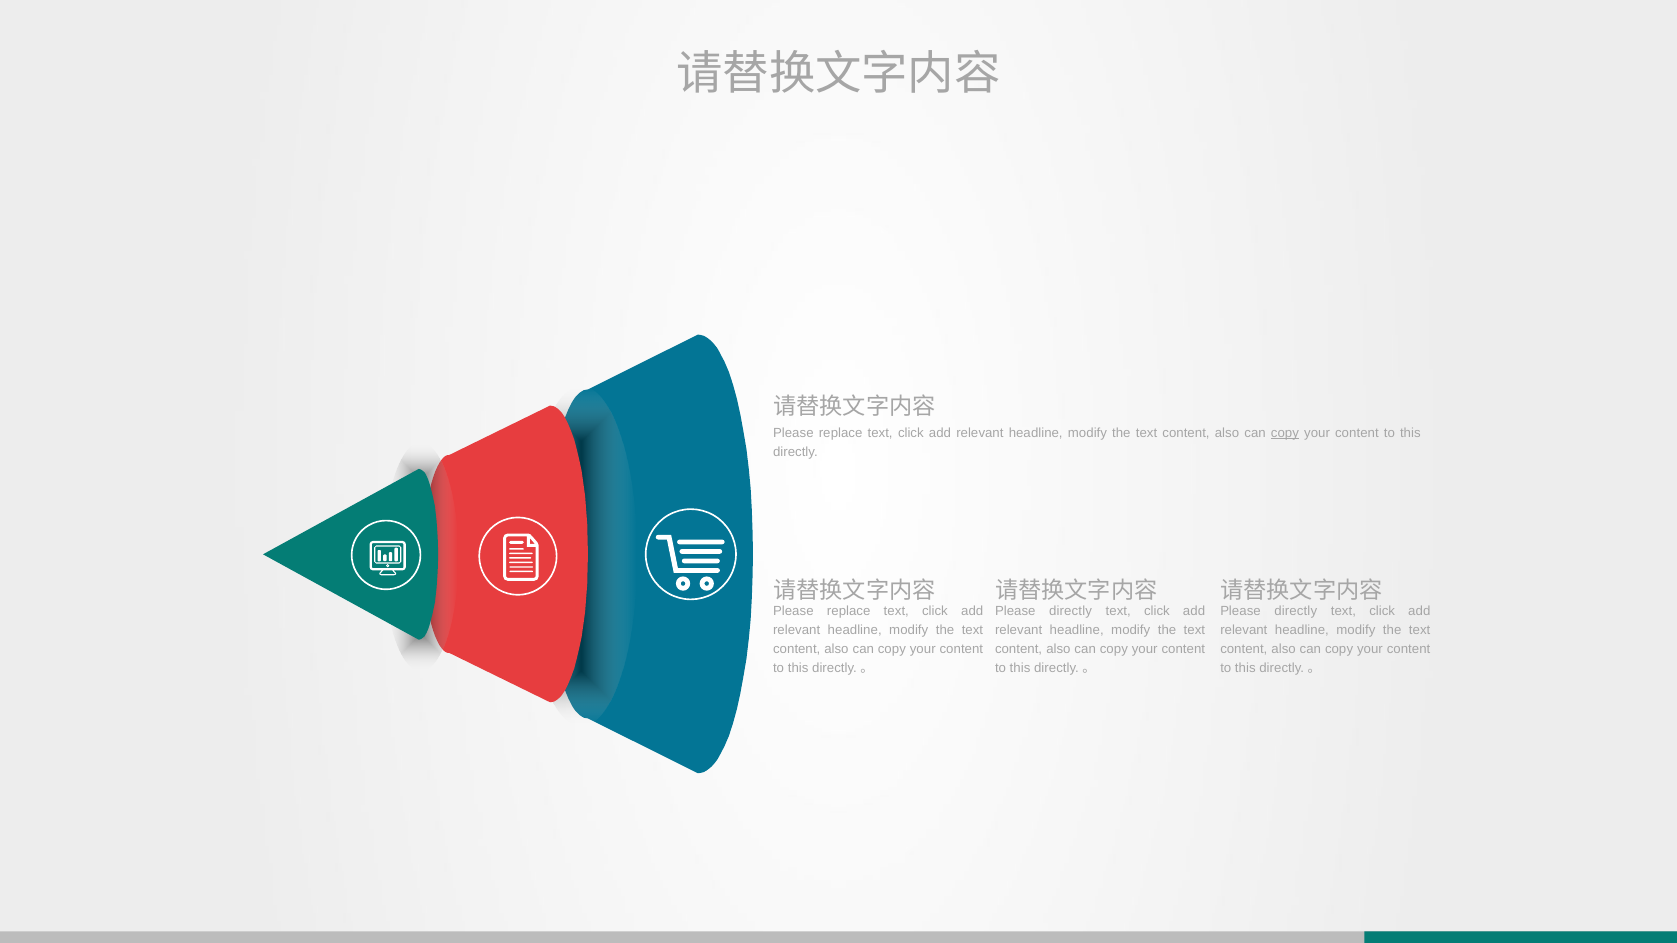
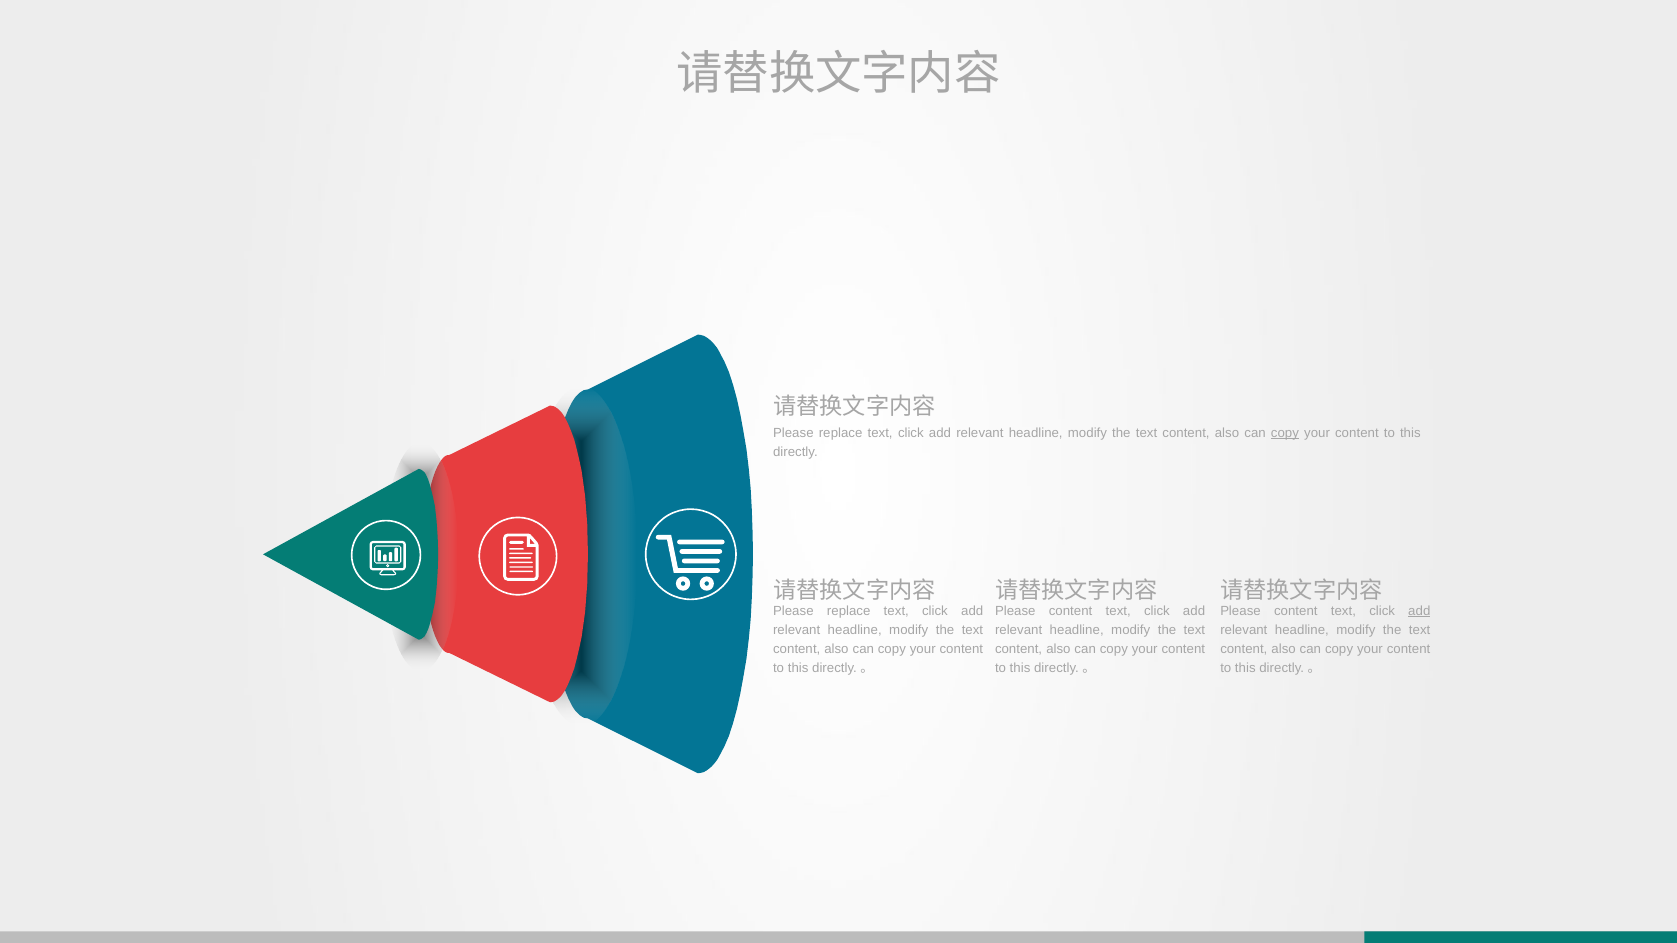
directly: directly -> content (1071, 611)
directly: directly -> content (1296, 611)
add underline: none -> present (1419, 611)
